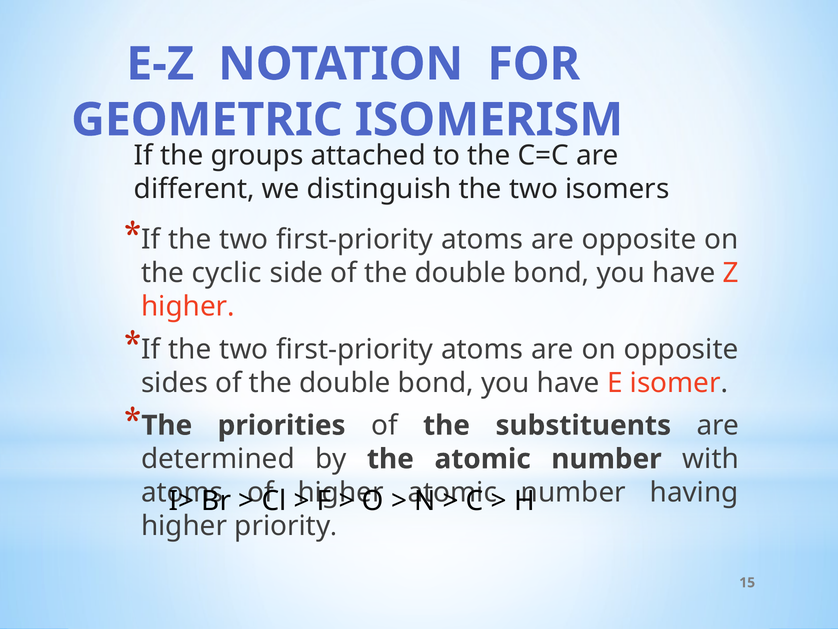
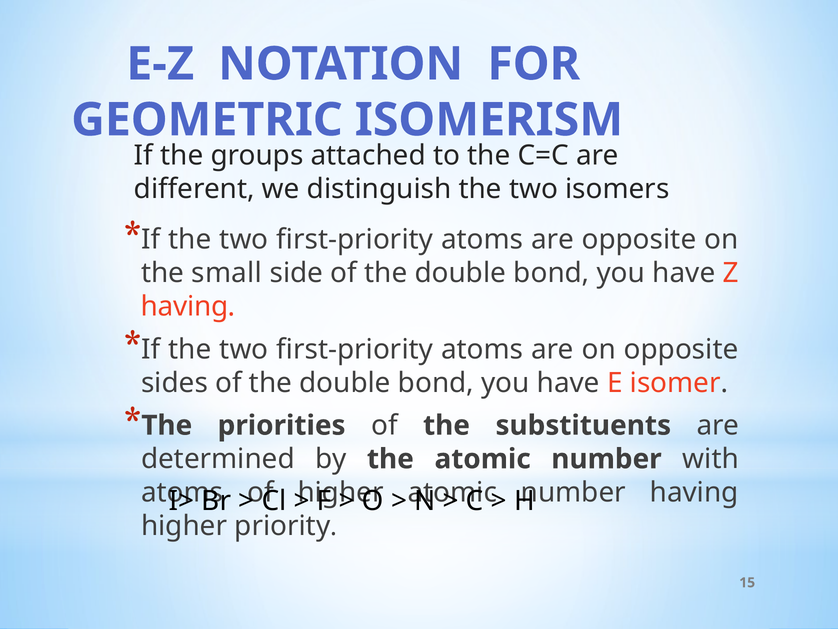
cyclic: cyclic -> small (227, 273)
higher: higher -> having (188, 306)
